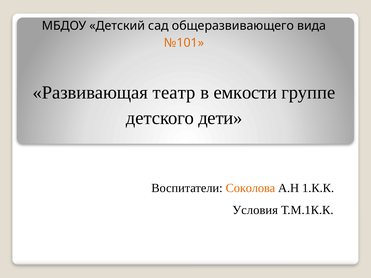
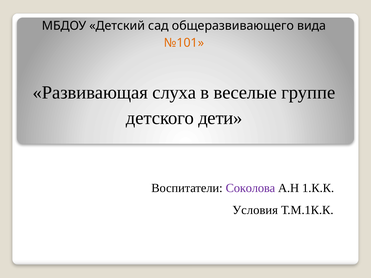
театр: театр -> слуха (174, 93)
емкости: емкости -> веселые (245, 93)
Соколова colour: orange -> purple (250, 188)
